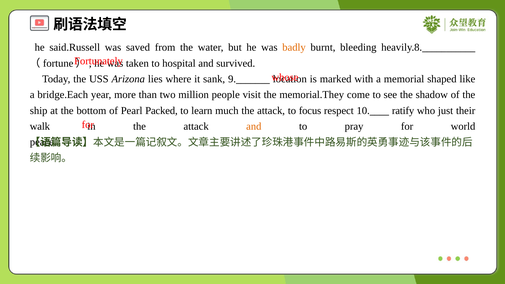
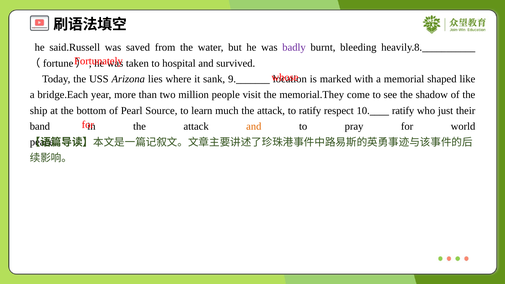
badly colour: orange -> purple (294, 47)
Packed: Packed -> Source (161, 111)
to focus: focus -> ratify (310, 111)
walk: walk -> band (40, 126)
